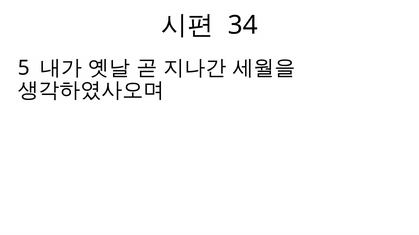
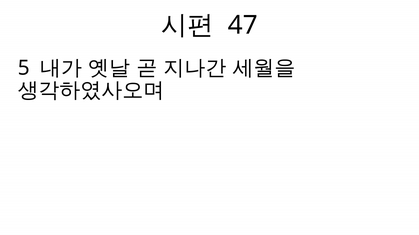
34: 34 -> 47 (243, 25)
